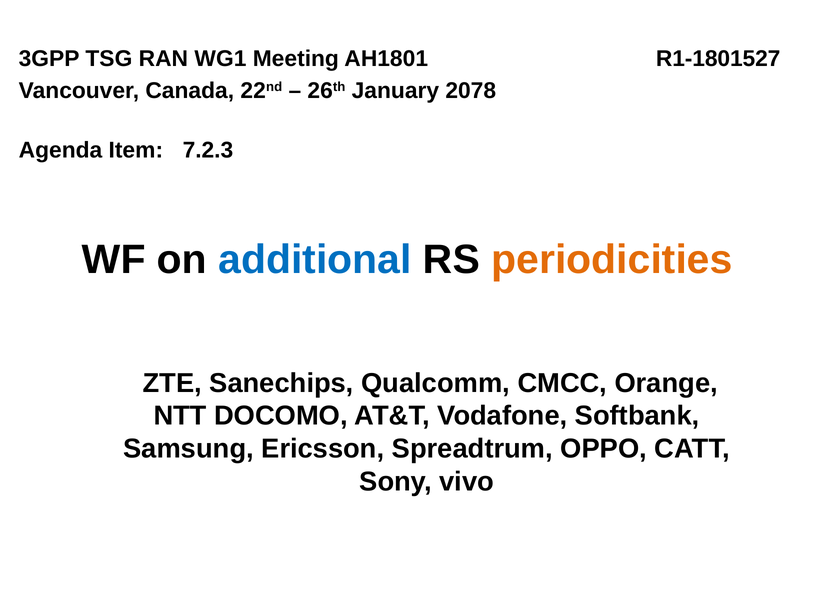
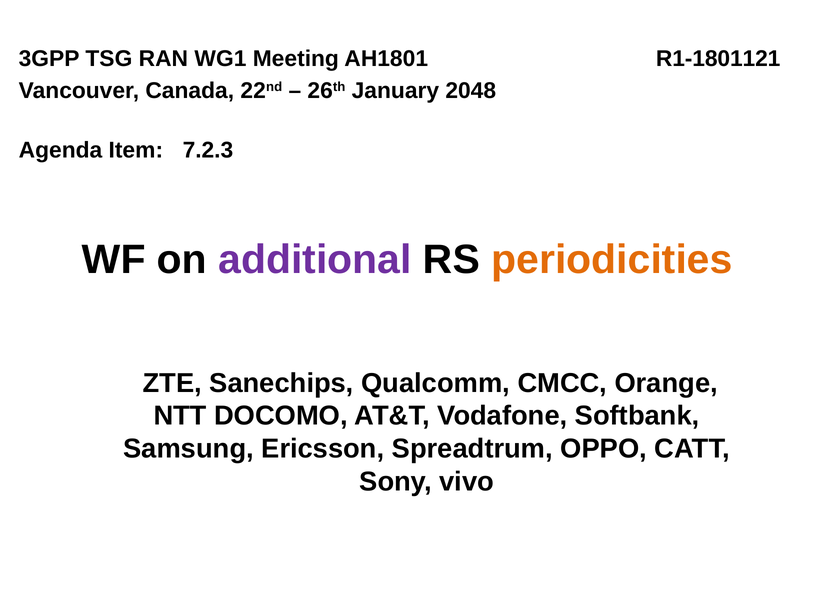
R1-1801527: R1-1801527 -> R1-1801121 (718, 59)
2078: 2078 -> 2048 (471, 91)
additional colour: blue -> purple (315, 260)
